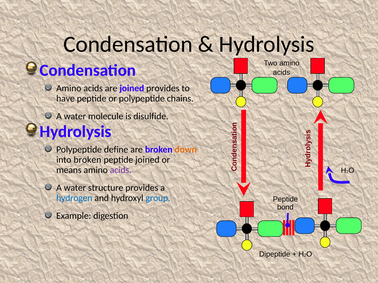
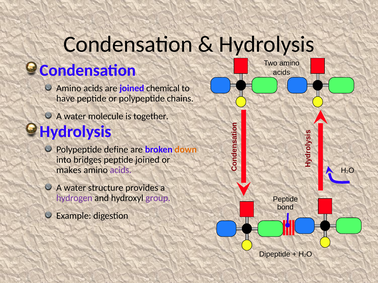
joined provides: provides -> chemical (163, 88)
disulfide: disulfide -> together (151, 117)
into broken: broken -> bridges (88, 160)
means: means -> makes (69, 170)
hydrogen colour: blue -> purple (74, 198)
group colour: blue -> purple (158, 198)
